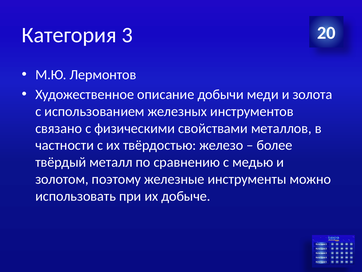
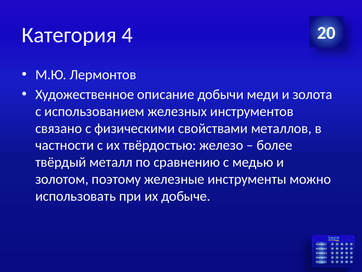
3: 3 -> 4 (127, 35)
